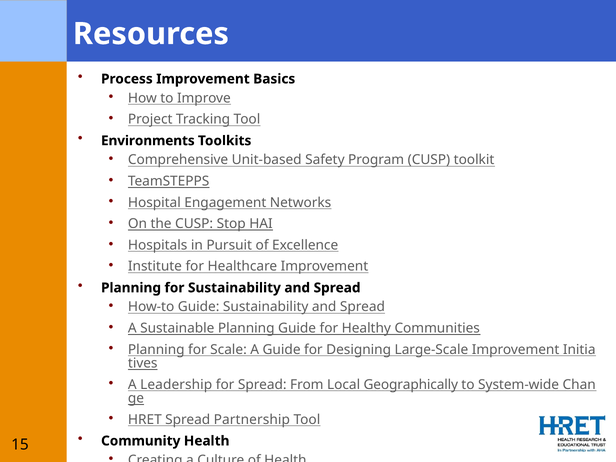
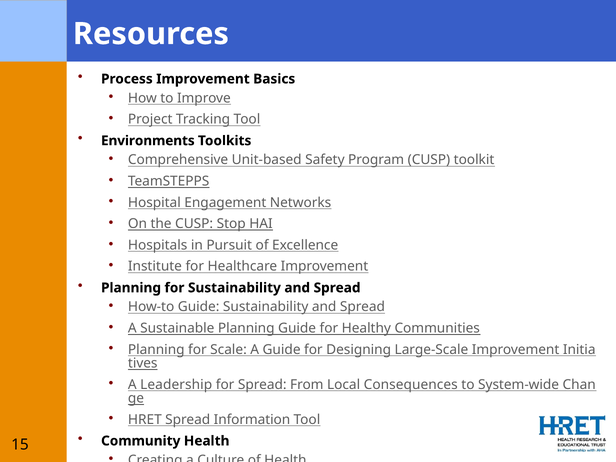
Geographically: Geographically -> Consequences (411, 385)
Partnership: Partnership -> Information (252, 420)
